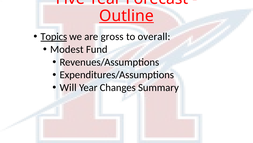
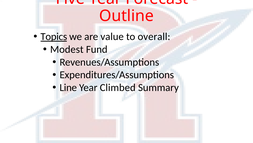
Outline underline: present -> none (126, 16)
gross: gross -> value (112, 36)
Will: Will -> Line (68, 87)
Changes: Changes -> Climbed (118, 87)
